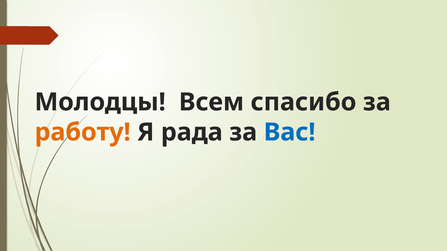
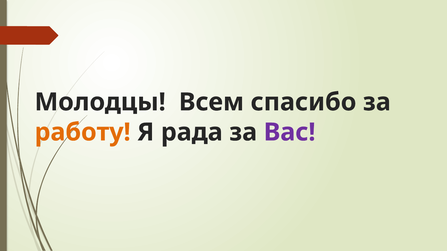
Вас colour: blue -> purple (290, 132)
